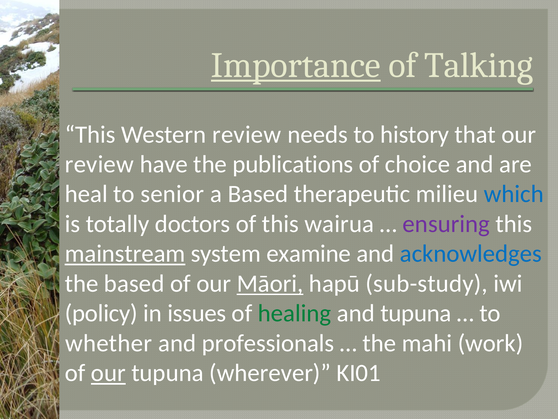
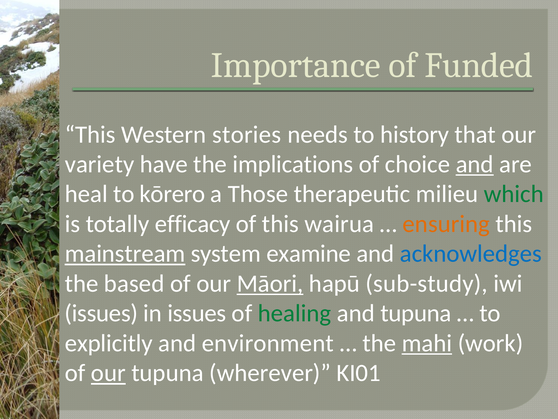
Importance underline: present -> none (296, 65)
Talking: Talking -> Funded (479, 65)
Western review: review -> stories (247, 134)
review: review -> variety (100, 164)
publications: publications -> implications (293, 164)
and underline: none -> present (475, 164)
senior: senior -> kōrero (172, 194)
a Based: Based -> Those (258, 194)
which colour: blue -> green (514, 194)
doctors: doctors -> efficacy (193, 224)
ensuring colour: purple -> orange (446, 224)
policy: policy -> issues (101, 313)
whether: whether -> explicitly (109, 343)
professionals: professionals -> environment (268, 343)
mahi underline: none -> present (427, 343)
